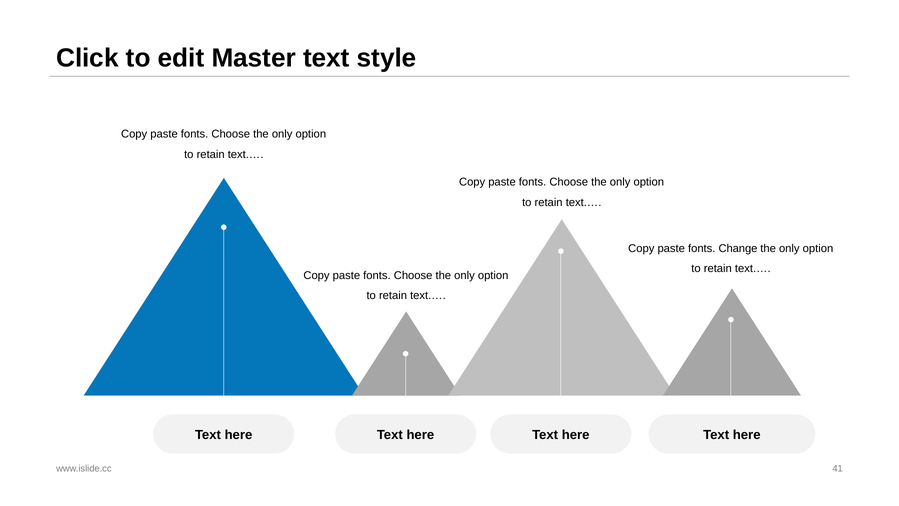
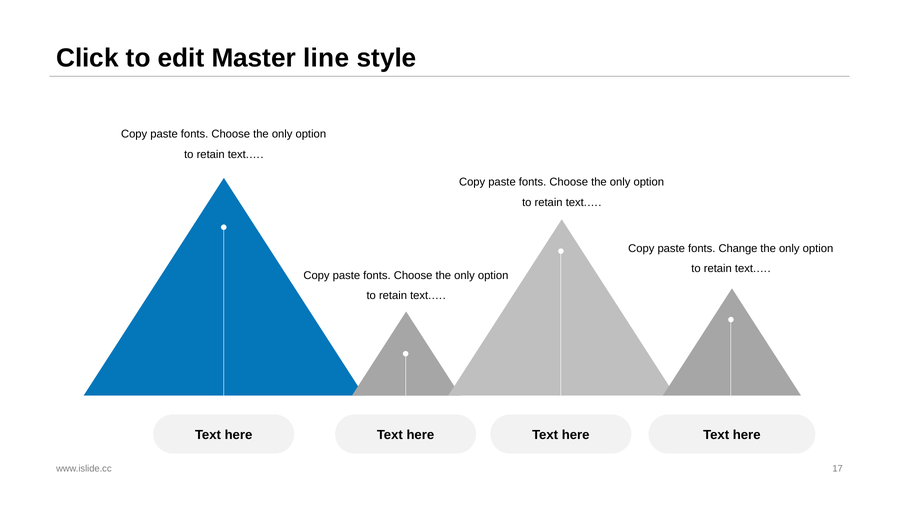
Master text: text -> line (326, 58)
41: 41 -> 17 (838, 468)
